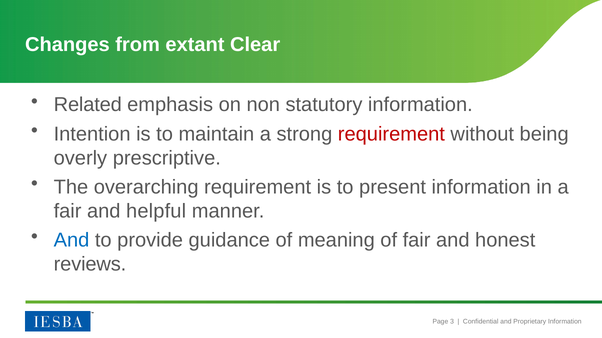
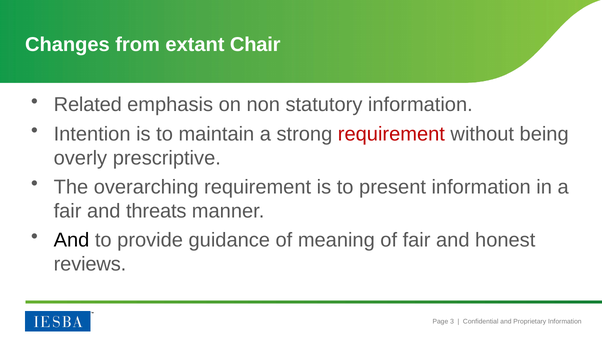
Clear: Clear -> Chair (255, 45)
helpful: helpful -> threats (156, 211)
And colour: blue -> black (72, 241)
